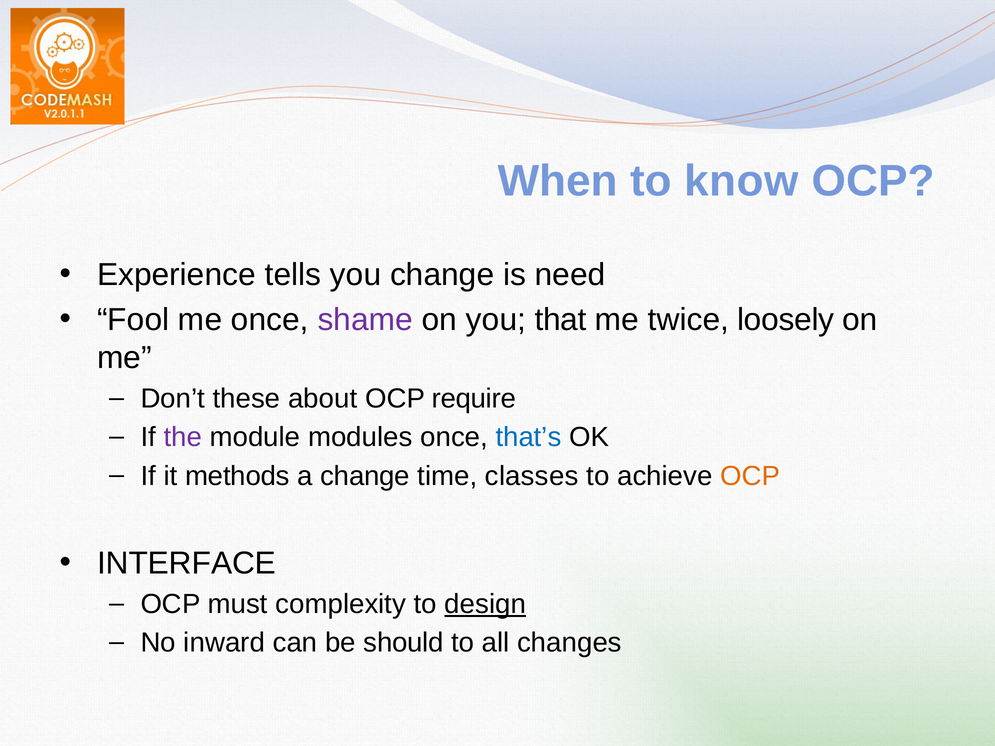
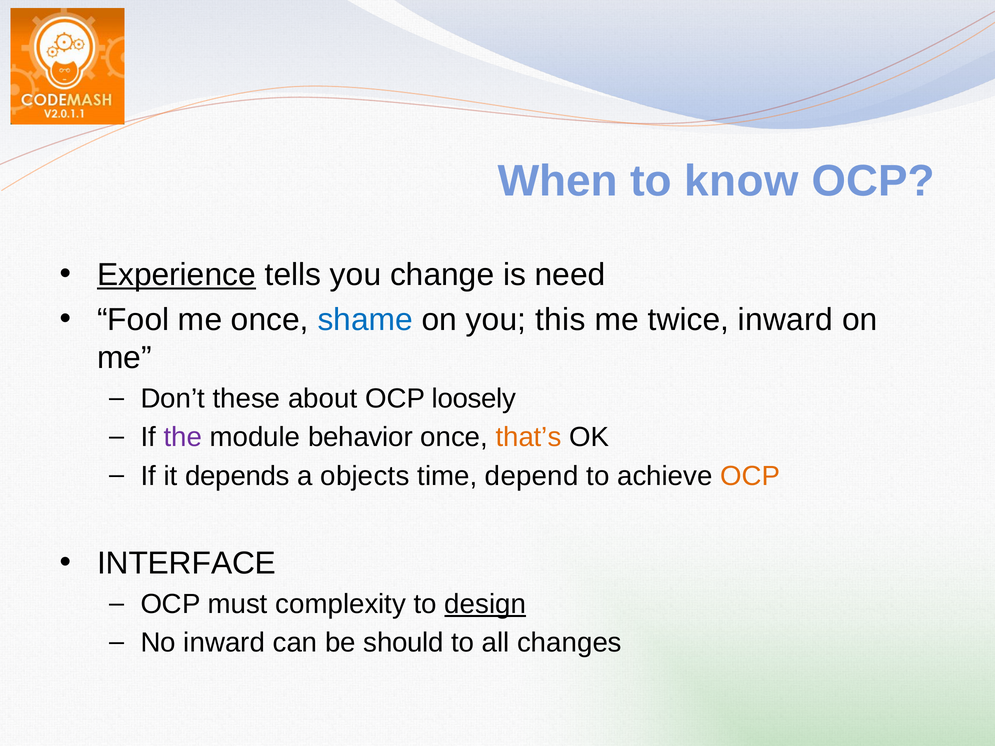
Experience underline: none -> present (176, 275)
shame colour: purple -> blue (365, 320)
that: that -> this (560, 320)
twice loosely: loosely -> inward (785, 320)
require: require -> loosely (474, 399)
modules: modules -> behavior (360, 437)
that’s colour: blue -> orange (529, 437)
methods: methods -> depends (237, 476)
a change: change -> objects (365, 476)
classes: classes -> depend (532, 476)
